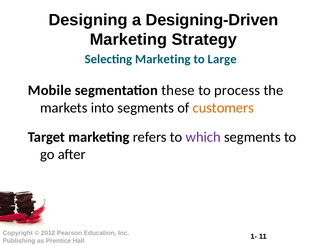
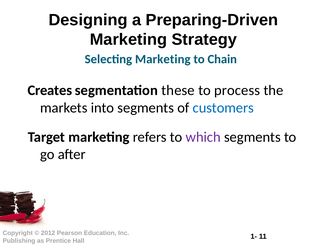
Designing-Driven: Designing-Driven -> Preparing-Driven (212, 20)
Large: Large -> Chain (222, 59)
Mobile: Mobile -> Creates (50, 90)
customers colour: orange -> blue (223, 108)
